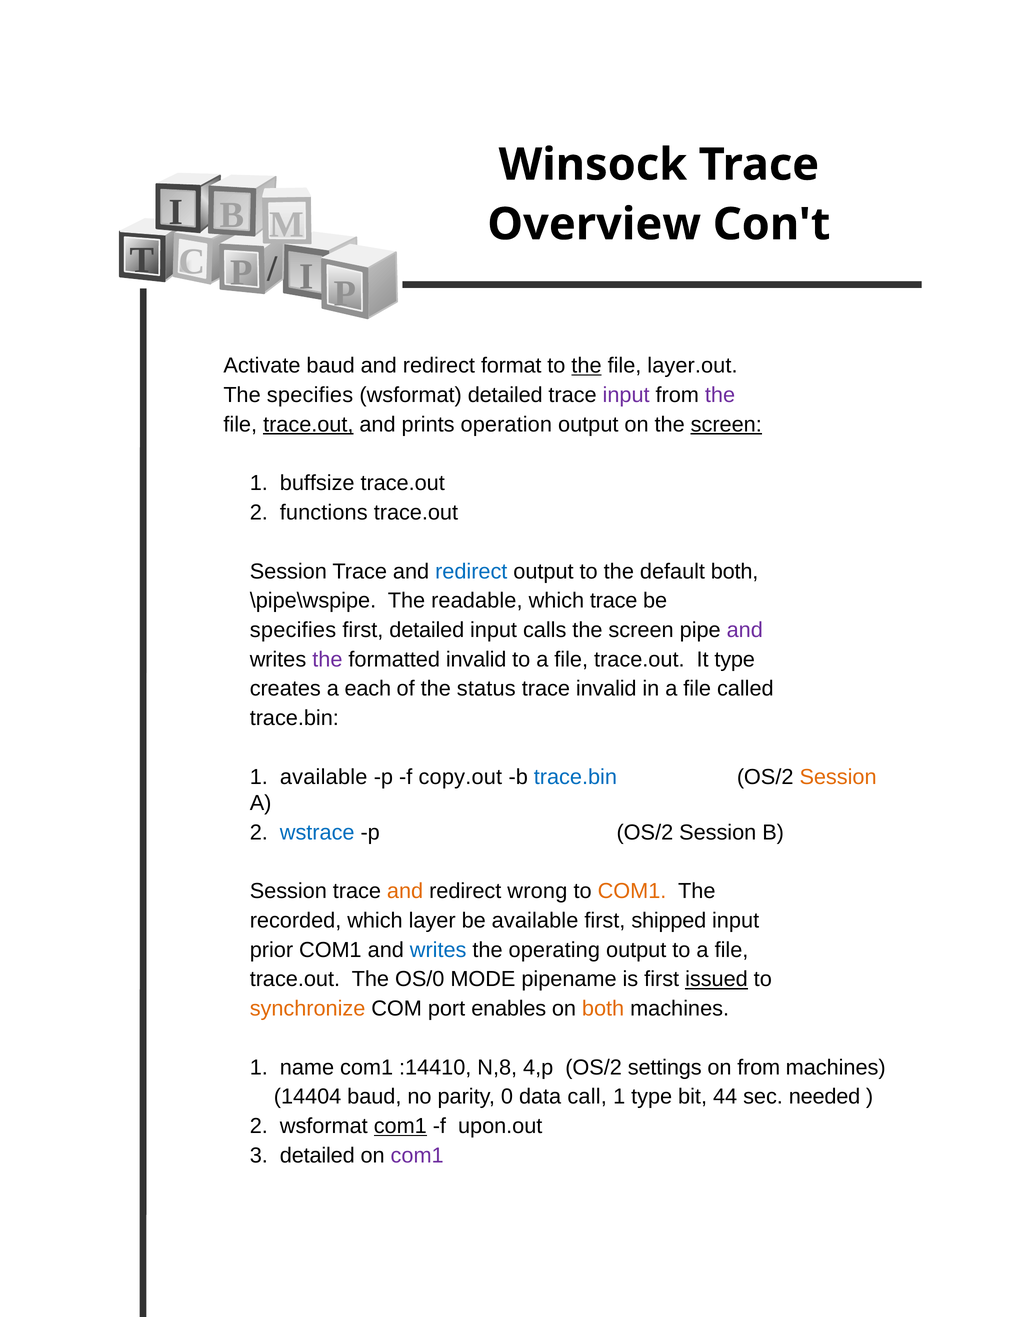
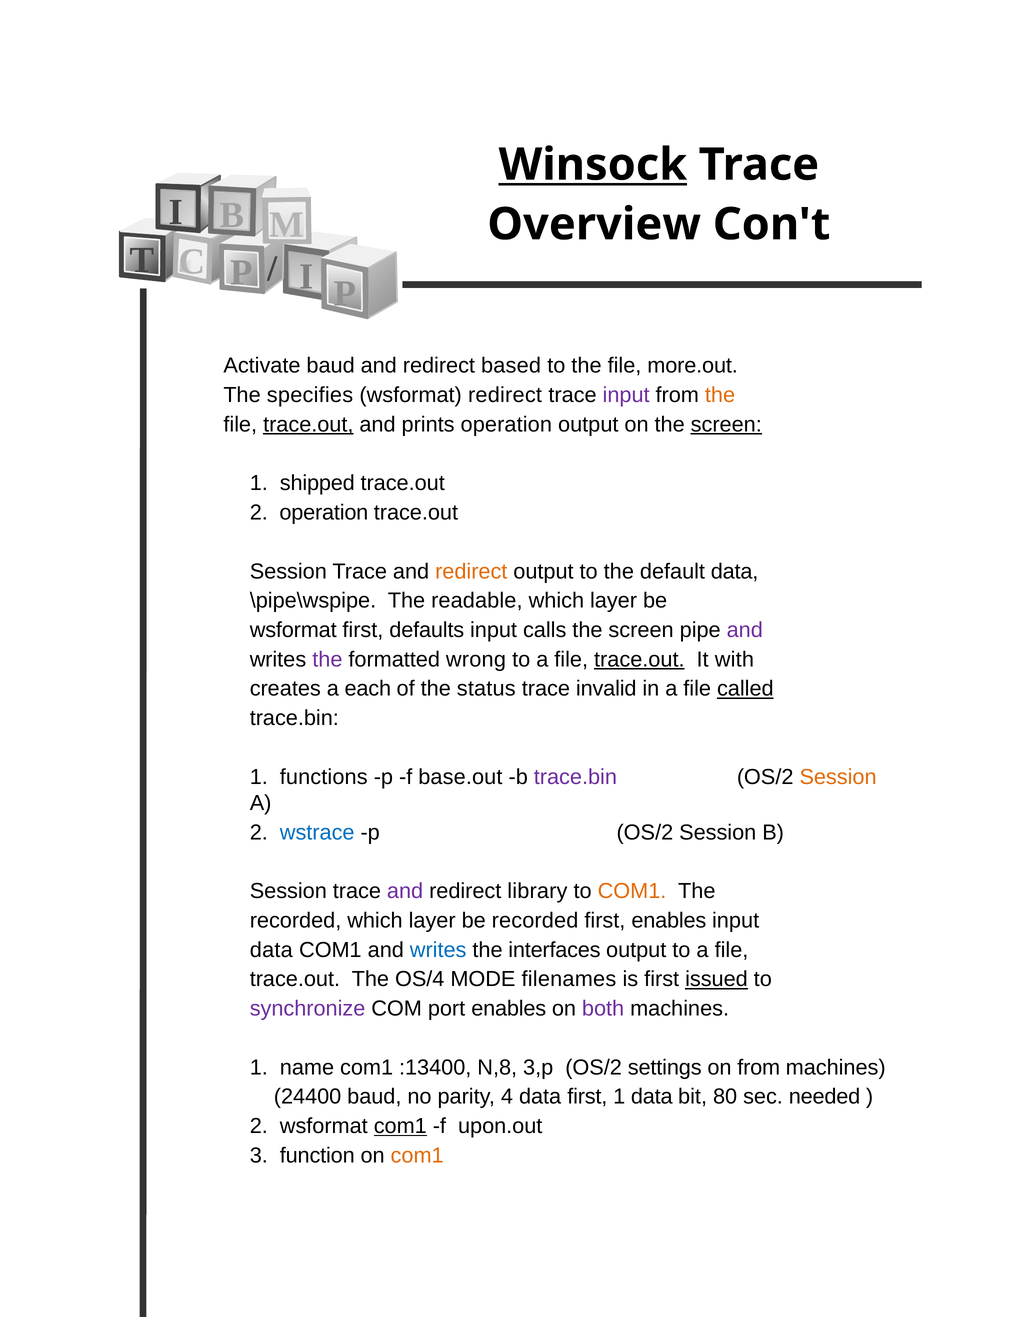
Winsock underline: none -> present (593, 165)
format: format -> based (511, 366)
the underline: present -> none (586, 366)
layer.out: layer.out -> more.out (693, 366)
wsformat detailed: detailed -> redirect (505, 395)
the colour: purple -> orange (720, 395)
buffsize: buffsize -> shipped (317, 483)
2 functions: functions -> operation (324, 512)
redirect colour: blue -> orange (471, 571)
default both: both -> data (735, 571)
trace: trace -> layer (614, 600)
specifies: specifies -> wsformat (293, 630)
first detailed: detailed -> defaults (427, 630)
formatted invalid: invalid -> wrong (476, 659)
trace.out underline: none -> present (639, 659)
It type: type -> with (734, 659)
called underline: none -> present (745, 689)
1 available: available -> functions (324, 777)
copy.out: copy.out -> base.out (460, 777)
trace.bin colour: blue -> purple (575, 777)
and colour: orange -> purple (405, 891)
wrong: wrong -> library (537, 891)
be available: available -> recorded (535, 920)
first shipped: shipped -> enables (669, 920)
prior: prior -> data (271, 950)
operating: operating -> interfaces (554, 950)
OS/0: OS/0 -> OS/4 (420, 979)
pipename: pipename -> filenames (569, 979)
synchronize colour: orange -> purple (308, 1008)
both colour: orange -> purple (603, 1008)
:14410: :14410 -> :13400 (435, 1067)
4,p: 4,p -> 3,p (538, 1067)
14404: 14404 -> 24400 (308, 1096)
0: 0 -> 4 (507, 1096)
data call: call -> first (587, 1096)
1 type: type -> data (652, 1096)
44: 44 -> 80 (725, 1096)
3 detailed: detailed -> function (317, 1155)
com1 colour: purple -> orange (417, 1155)
